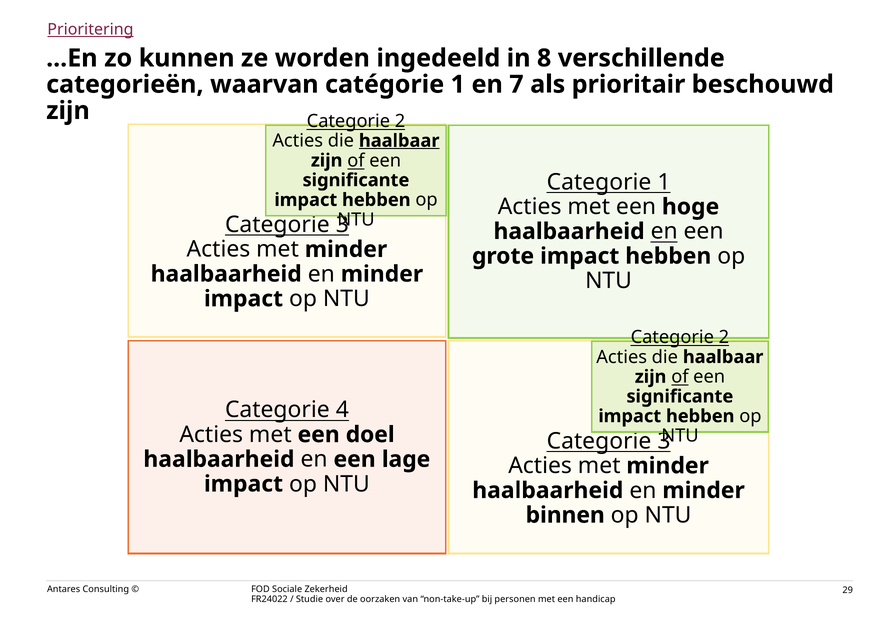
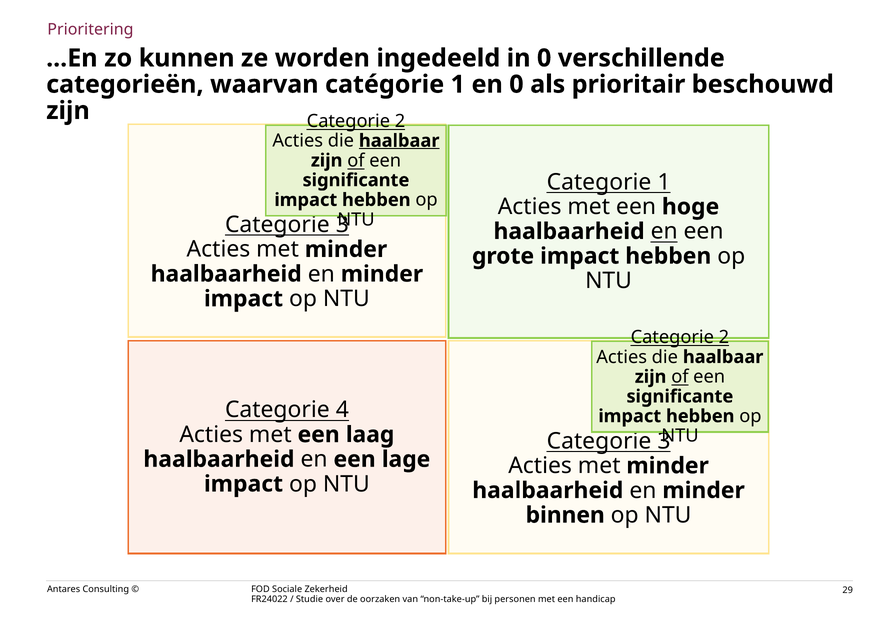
Prioritering underline: present -> none (90, 30)
in 8: 8 -> 0 (544, 58)
en 7: 7 -> 0 (516, 84)
doel: doel -> laag (370, 435)
